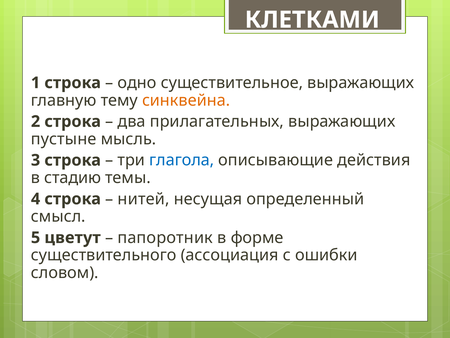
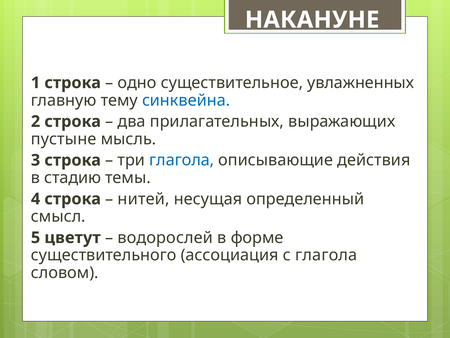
КЛЕТКАМИ: КЛЕТКАМИ -> НАКАНУНЕ (312, 20)
существительное выражающих: выражающих -> увлажненных (361, 83)
cинквейна colour: orange -> blue (186, 100)
папоротник: папоротник -> водорослей (165, 237)
с ошибки: ошибки -> глагола (326, 255)
